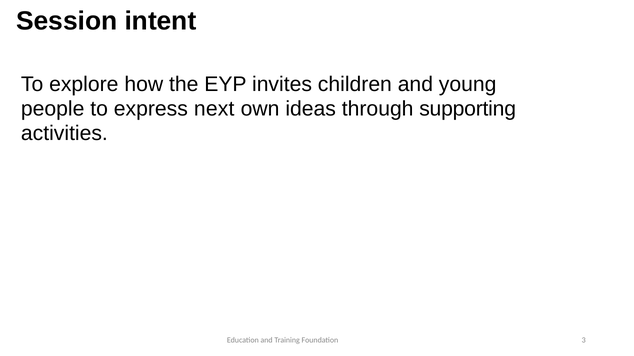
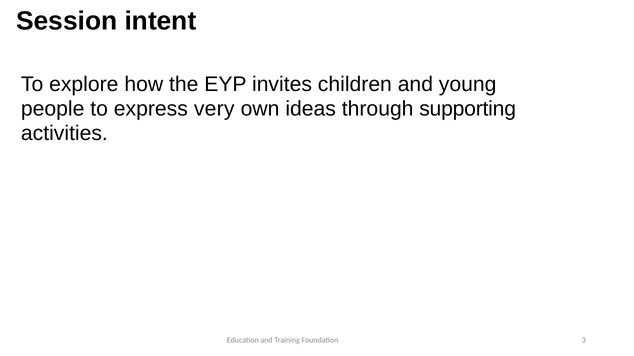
next: next -> very (214, 109)
